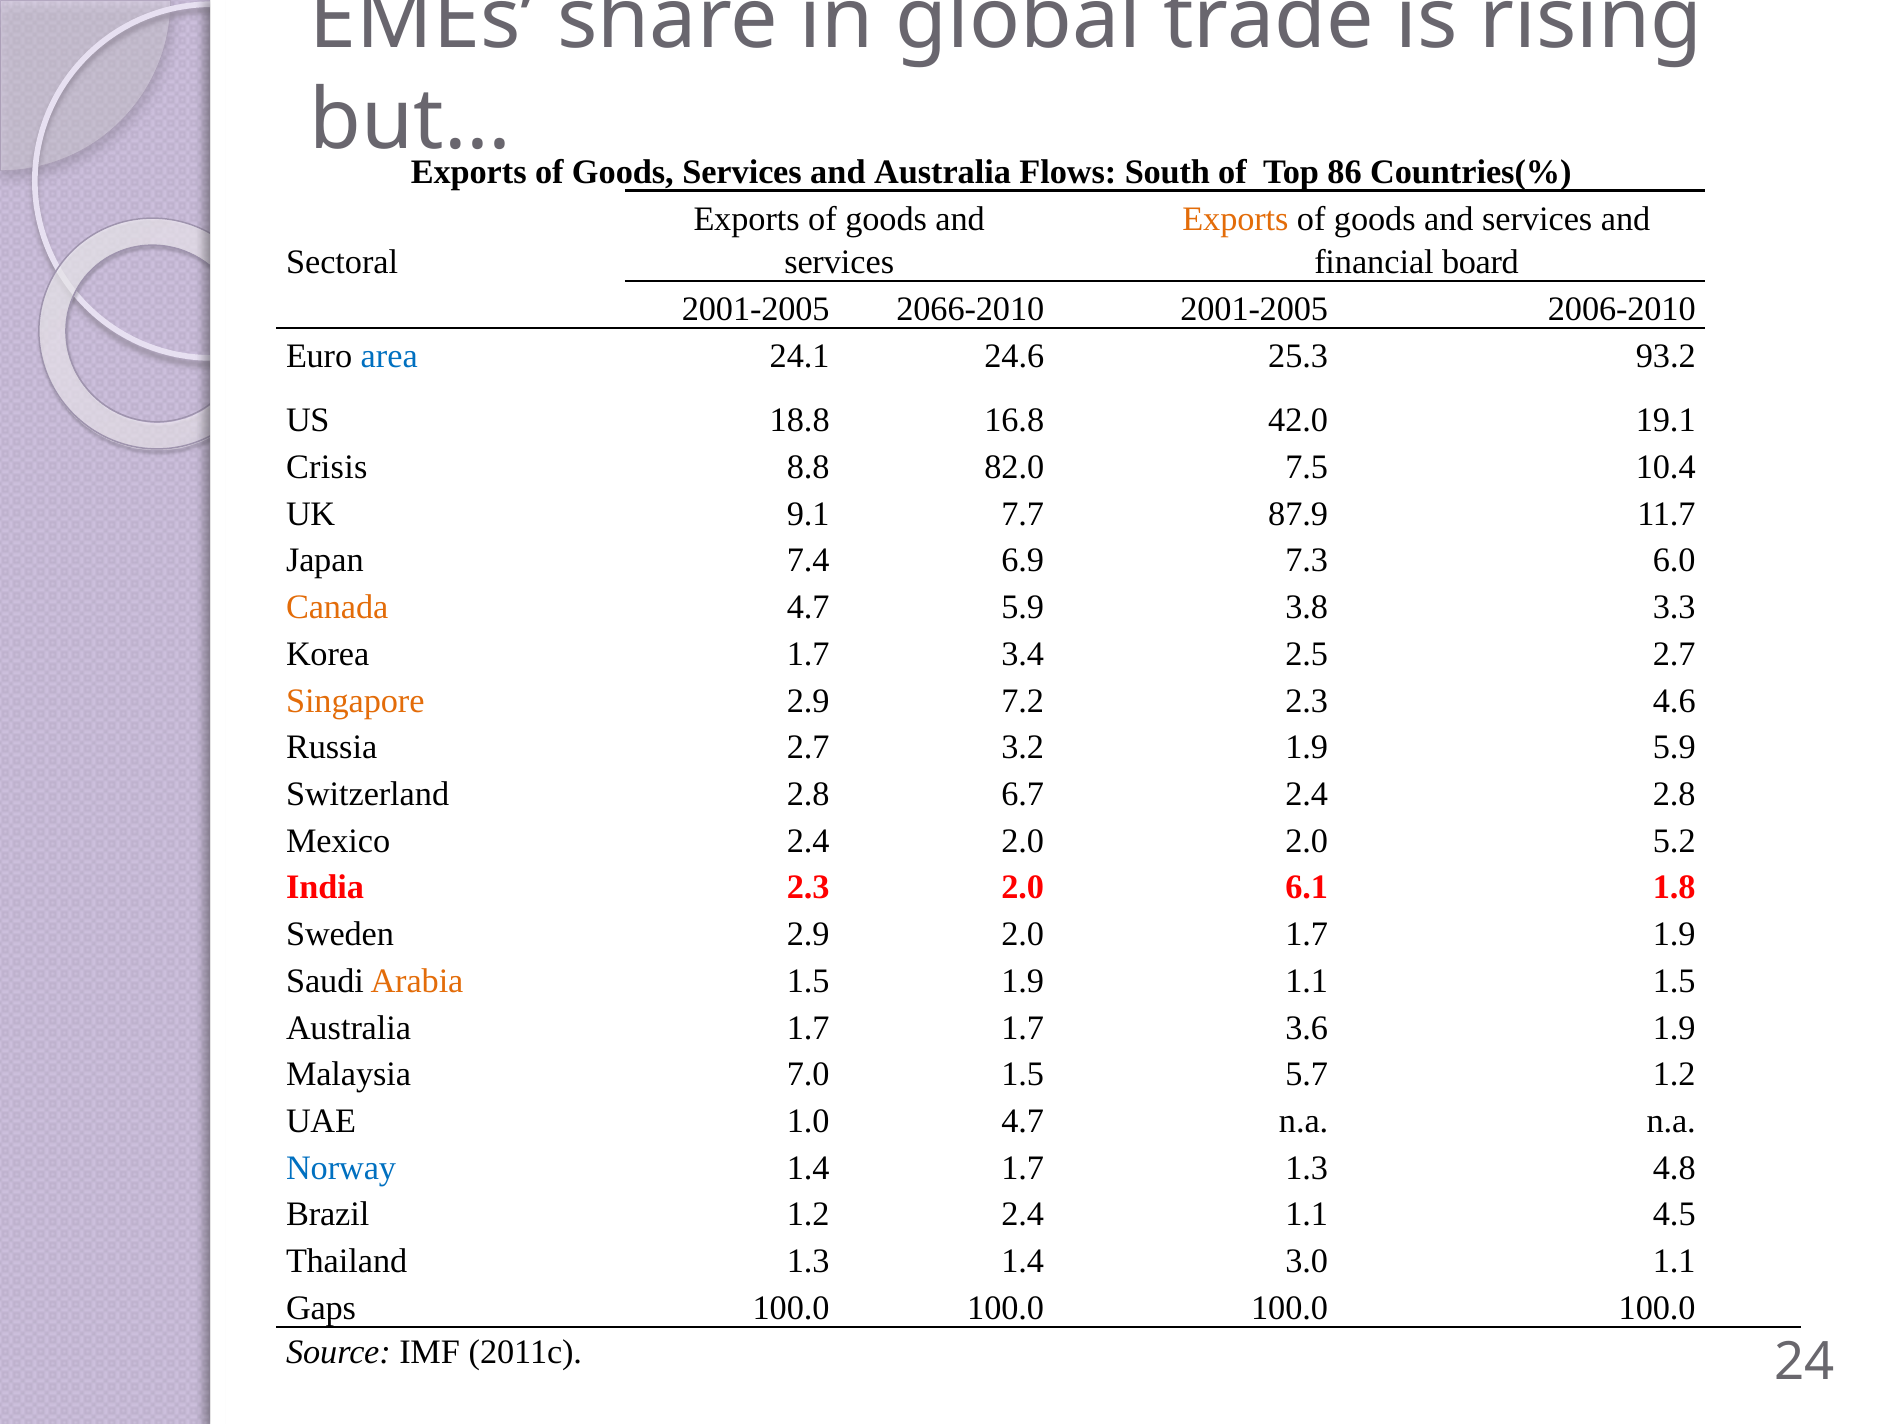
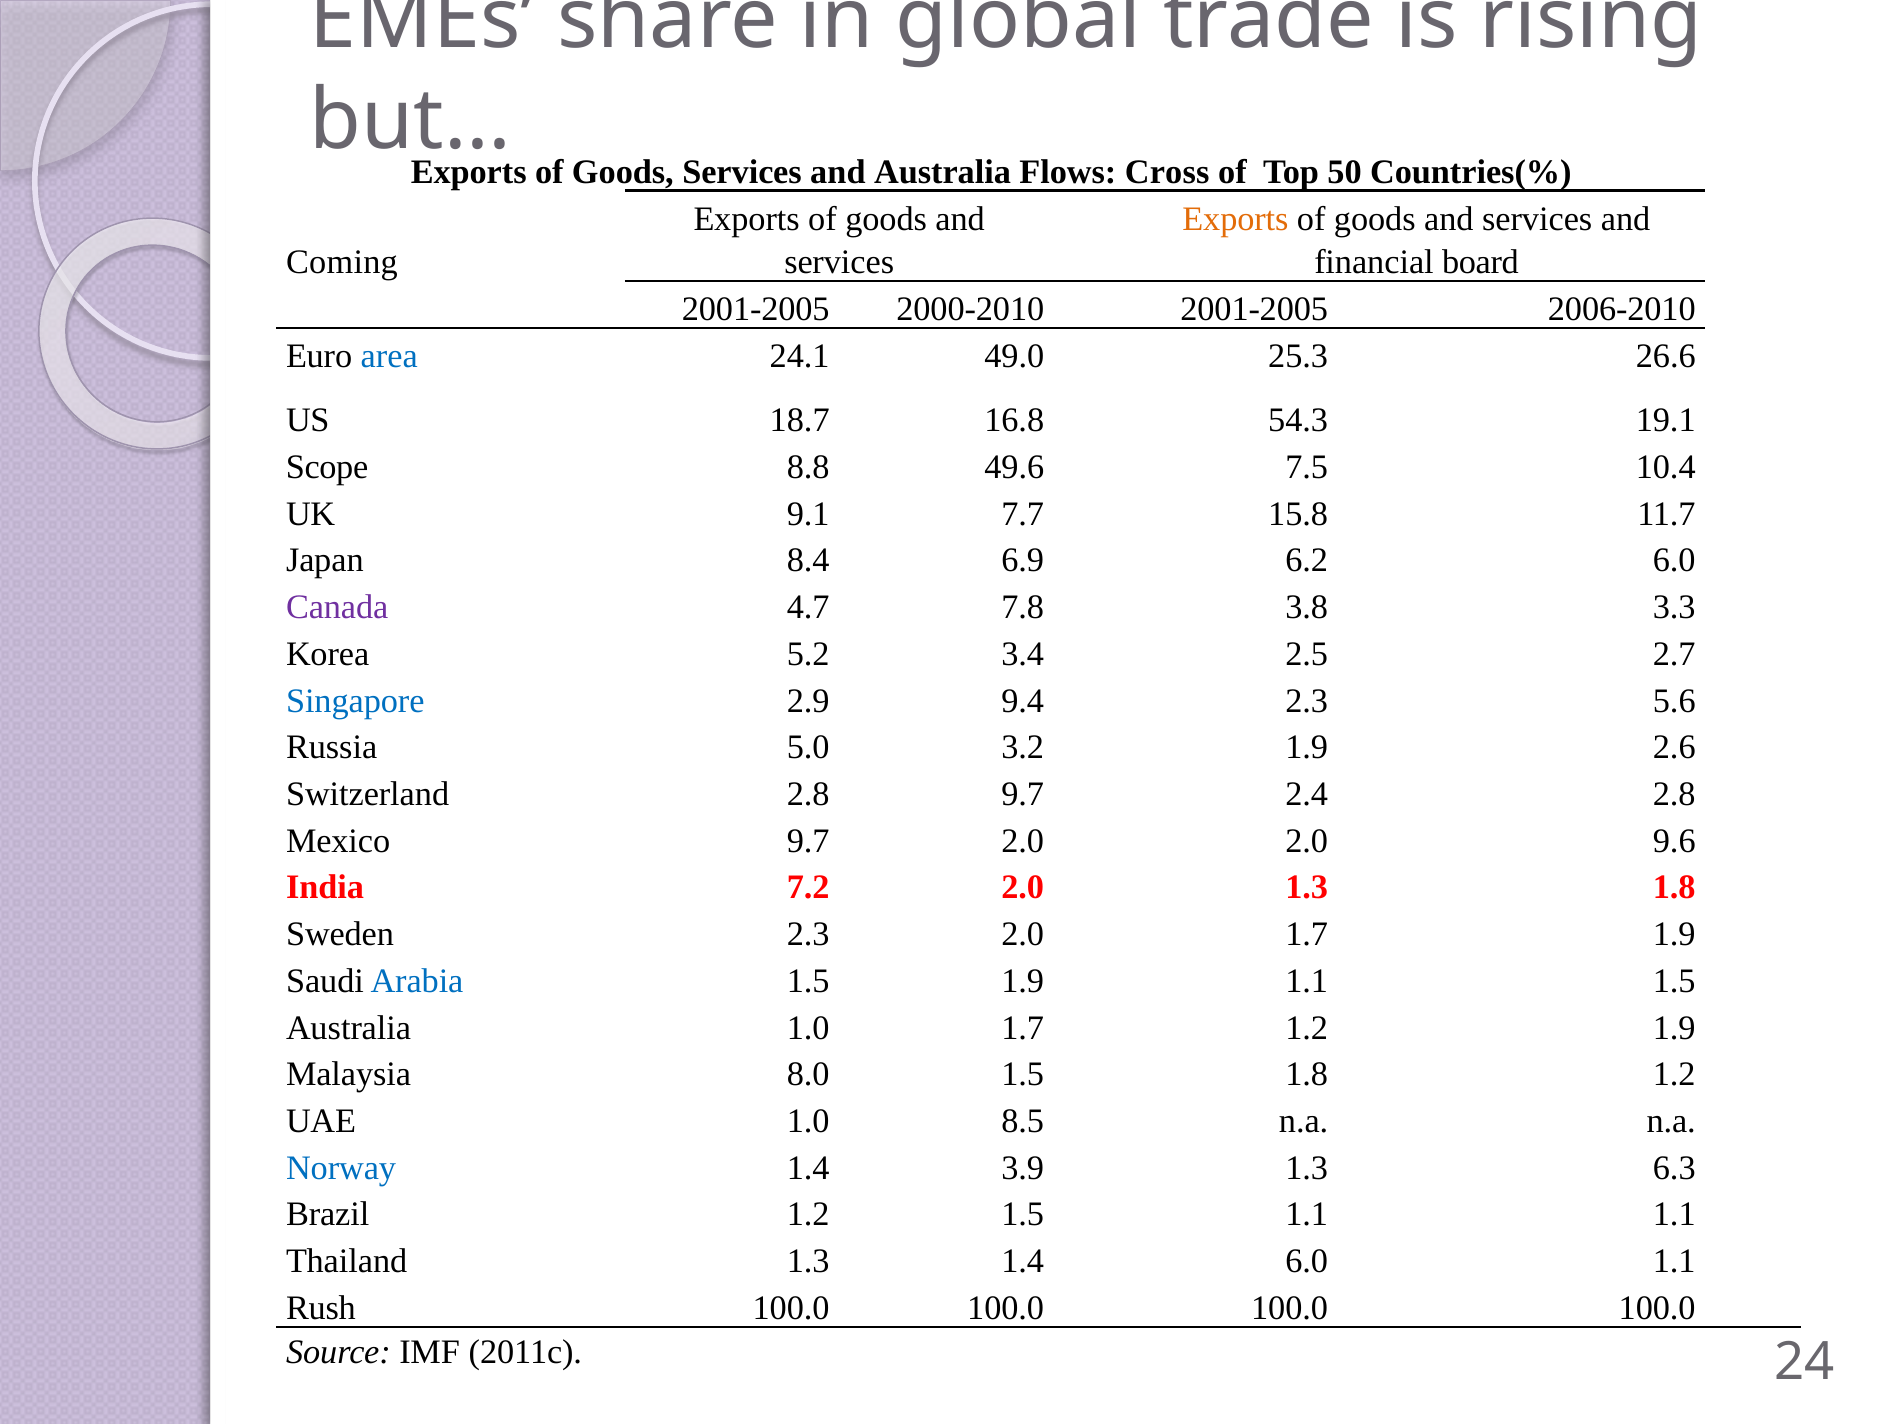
South: South -> Cross (1167, 172)
86: 86 -> 50 (1345, 172)
Sectoral: Sectoral -> Coming (342, 262)
2066-2010: 2066-2010 -> 2000-2010 (970, 309)
24.6: 24.6 -> 49.0 (1014, 356)
93.2: 93.2 -> 26.6 (1666, 356)
18.8: 18.8 -> 18.7 (800, 420)
42.0: 42.0 -> 54.3 (1298, 420)
Crisis: Crisis -> Scope (327, 467)
82.0: 82.0 -> 49.6 (1014, 467)
87.9: 87.9 -> 15.8 (1298, 514)
7.4: 7.4 -> 8.4 (808, 560)
7.3: 7.3 -> 6.2 (1307, 560)
Canada colour: orange -> purple (337, 607)
4.7 5.9: 5.9 -> 7.8 (1023, 607)
Korea 1.7: 1.7 -> 5.2 (808, 654)
Singapore colour: orange -> blue (355, 701)
7.2: 7.2 -> 9.4 (1023, 701)
4.6: 4.6 -> 5.6 (1674, 701)
Russia 2.7: 2.7 -> 5.0 (808, 747)
1.9 5.9: 5.9 -> 2.6 (1674, 747)
2.8 6.7: 6.7 -> 9.7 (1023, 794)
Mexico 2.4: 2.4 -> 9.7 (808, 841)
5.2: 5.2 -> 9.6 (1674, 841)
India 2.3: 2.3 -> 7.2 (808, 887)
2.0 6.1: 6.1 -> 1.3 (1307, 887)
Sweden 2.9: 2.9 -> 2.3 (808, 934)
Arabia colour: orange -> blue (417, 981)
Australia 1.7: 1.7 -> 1.0 (808, 1027)
1.7 3.6: 3.6 -> 1.2 (1307, 1027)
7.0: 7.0 -> 8.0 (808, 1074)
1.5 5.7: 5.7 -> 1.8 (1307, 1074)
1.0 4.7: 4.7 -> 8.5 (1023, 1121)
1.4 1.7: 1.7 -> 3.9 (1023, 1168)
4.8: 4.8 -> 6.3 (1674, 1168)
1.2 2.4: 2.4 -> 1.5 (1023, 1214)
1.1 4.5: 4.5 -> 1.1 (1674, 1214)
1.4 3.0: 3.0 -> 6.0 (1307, 1261)
Gaps: Gaps -> Rush (321, 1308)
